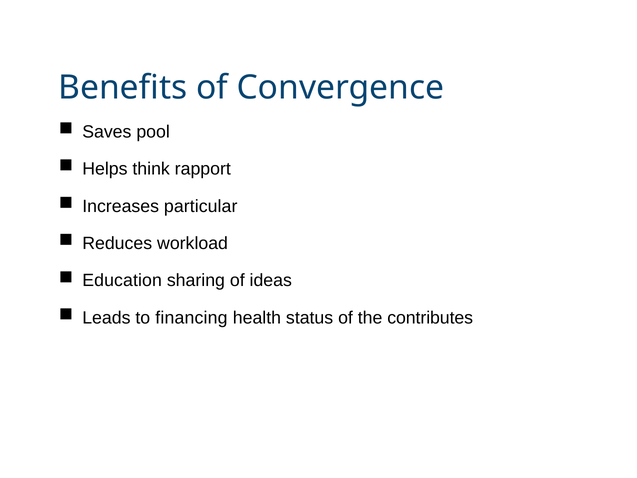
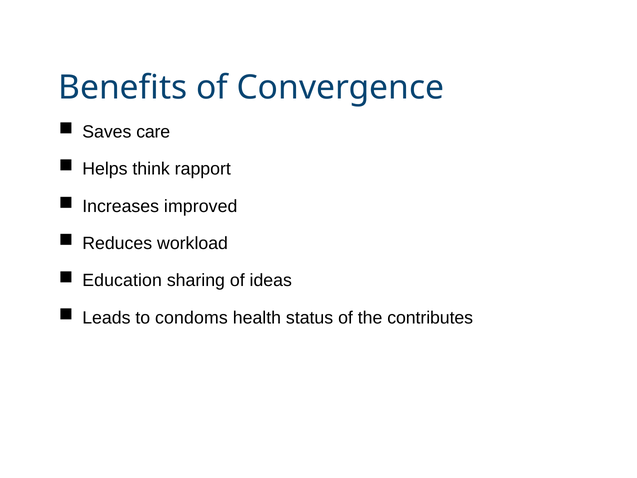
pool: pool -> care (153, 132)
particular: particular -> improved (201, 206)
financing: financing -> condoms (191, 318)
